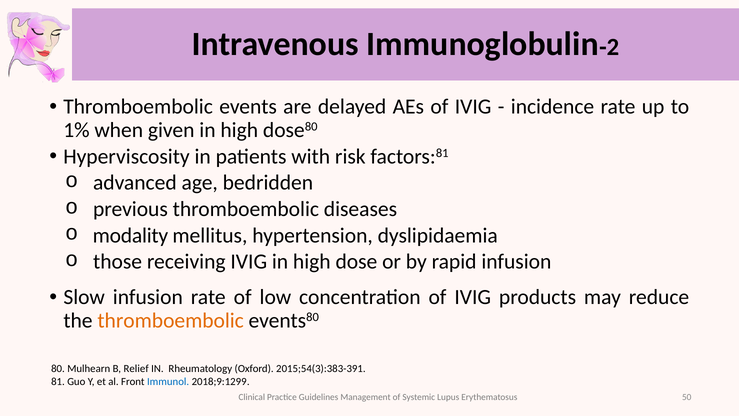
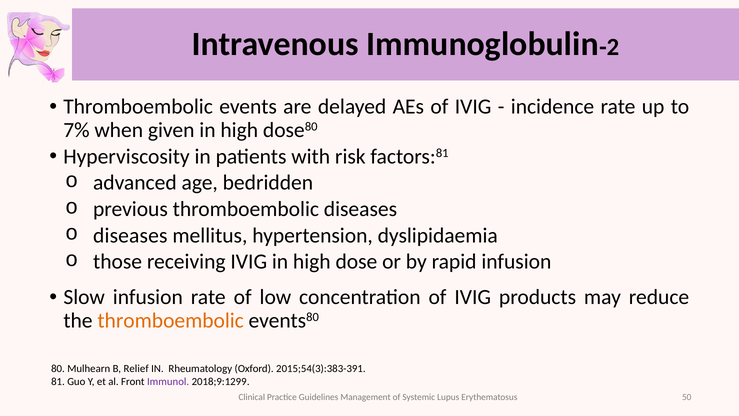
1%: 1% -> 7% (76, 130)
modality: modality -> diseases (130, 235)
Immunol colour: blue -> purple (168, 381)
